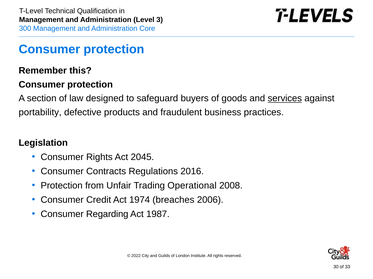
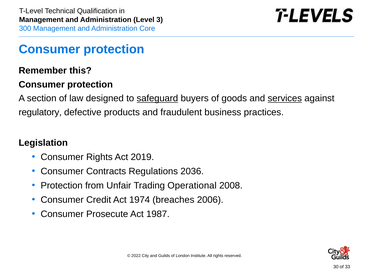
safeguard underline: none -> present (157, 99)
portability: portability -> regulatory (40, 113)
2045: 2045 -> 2019 (142, 158)
2016: 2016 -> 2036 (192, 172)
Regarding: Regarding -> Prosecute (107, 215)
